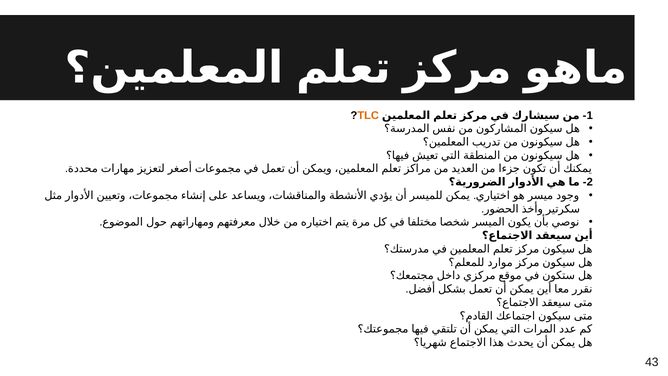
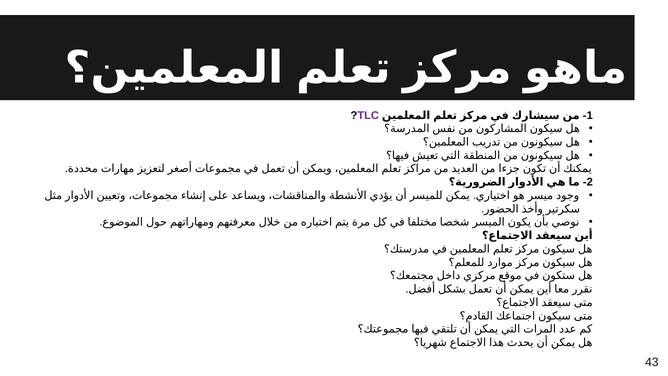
TLC colour: orange -> purple (368, 115)
